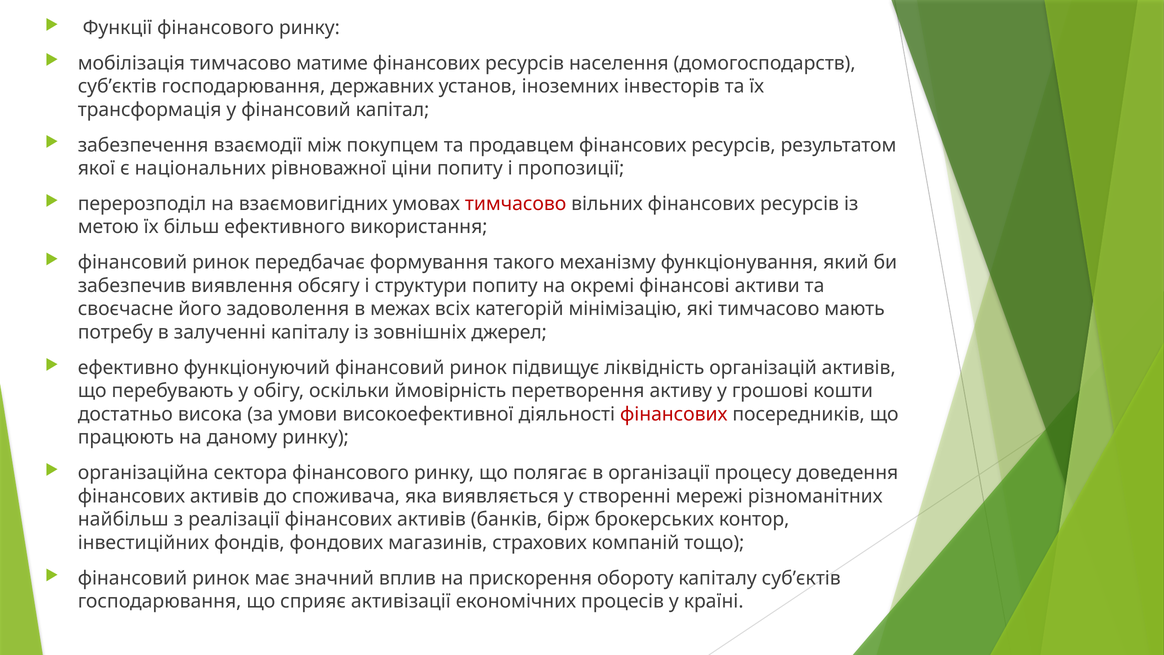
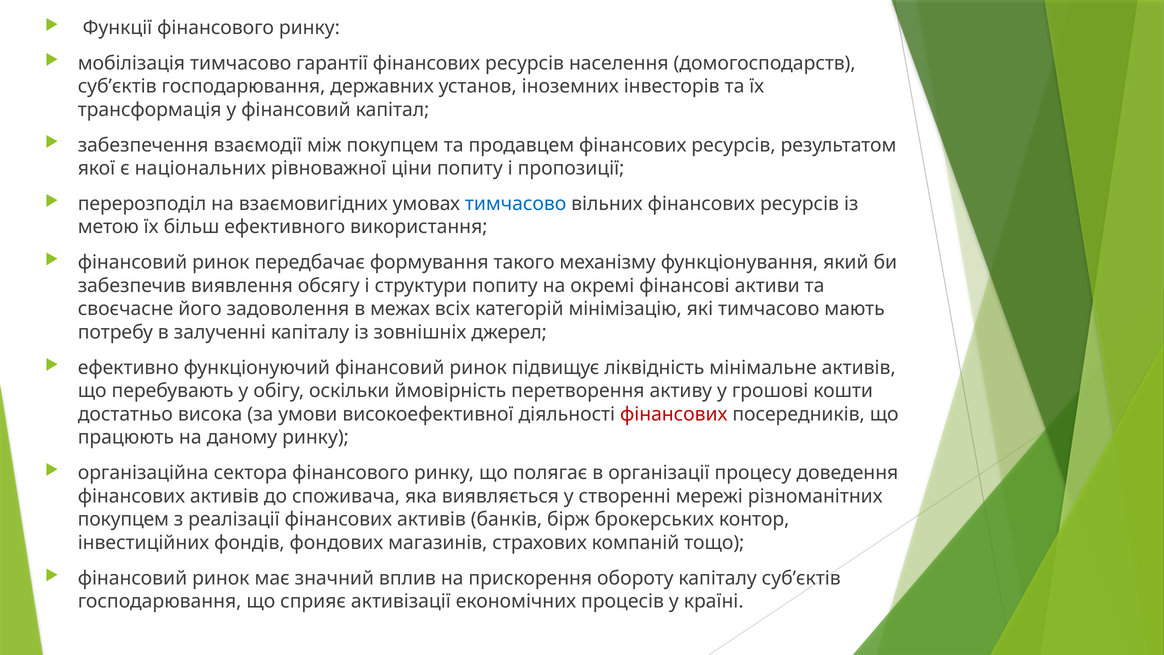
матиме: матиме -> гарантії (332, 63)
тимчасово colour: red -> blue (516, 204)
організацій: організацій -> мінімальне (763, 368)
найбільш: найбільш -> покупцем (123, 519)
